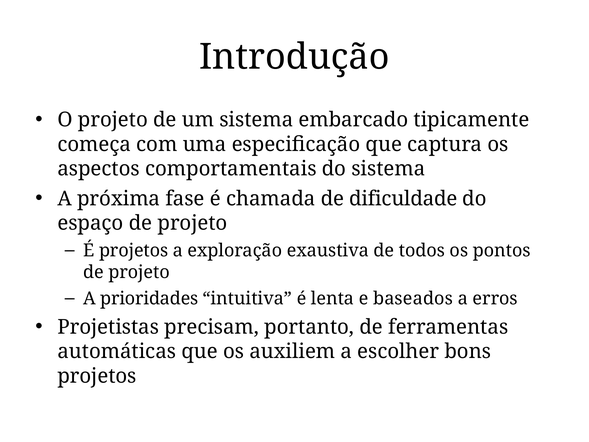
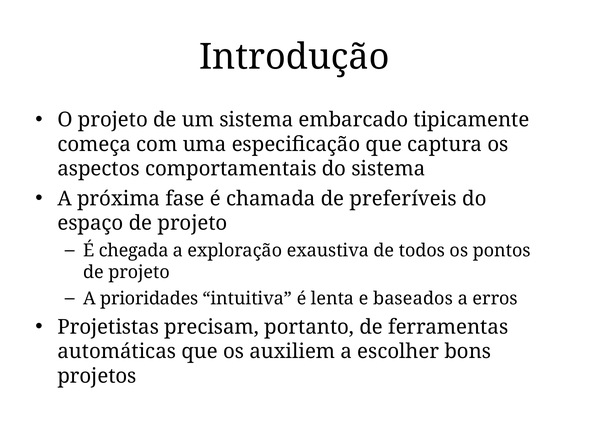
dificuldade: dificuldade -> preferíveis (403, 199)
É projetos: projetos -> chegada (134, 251)
